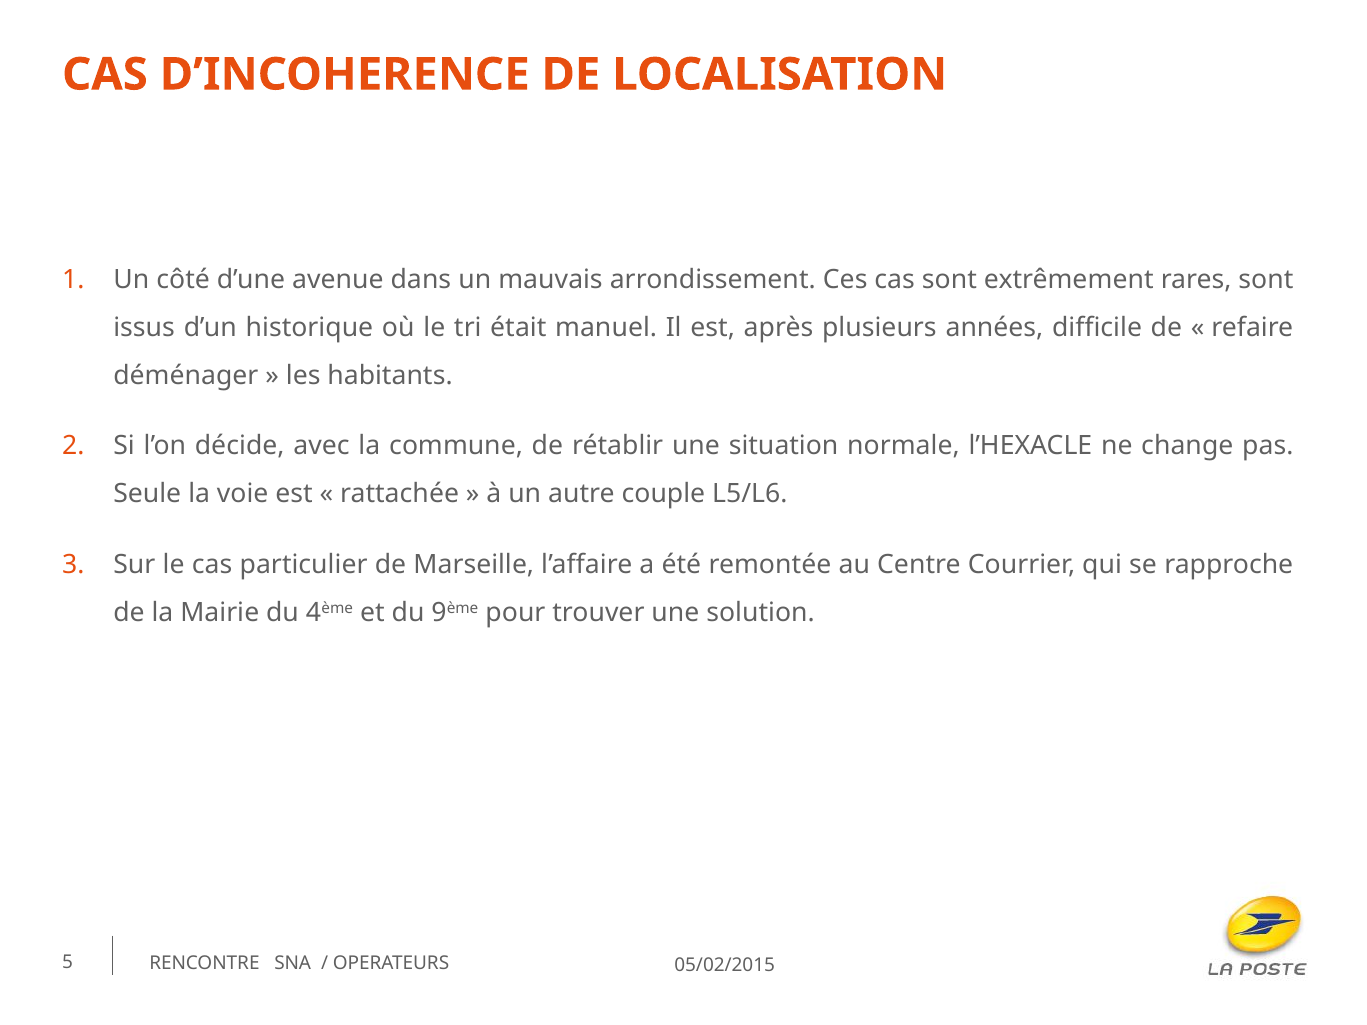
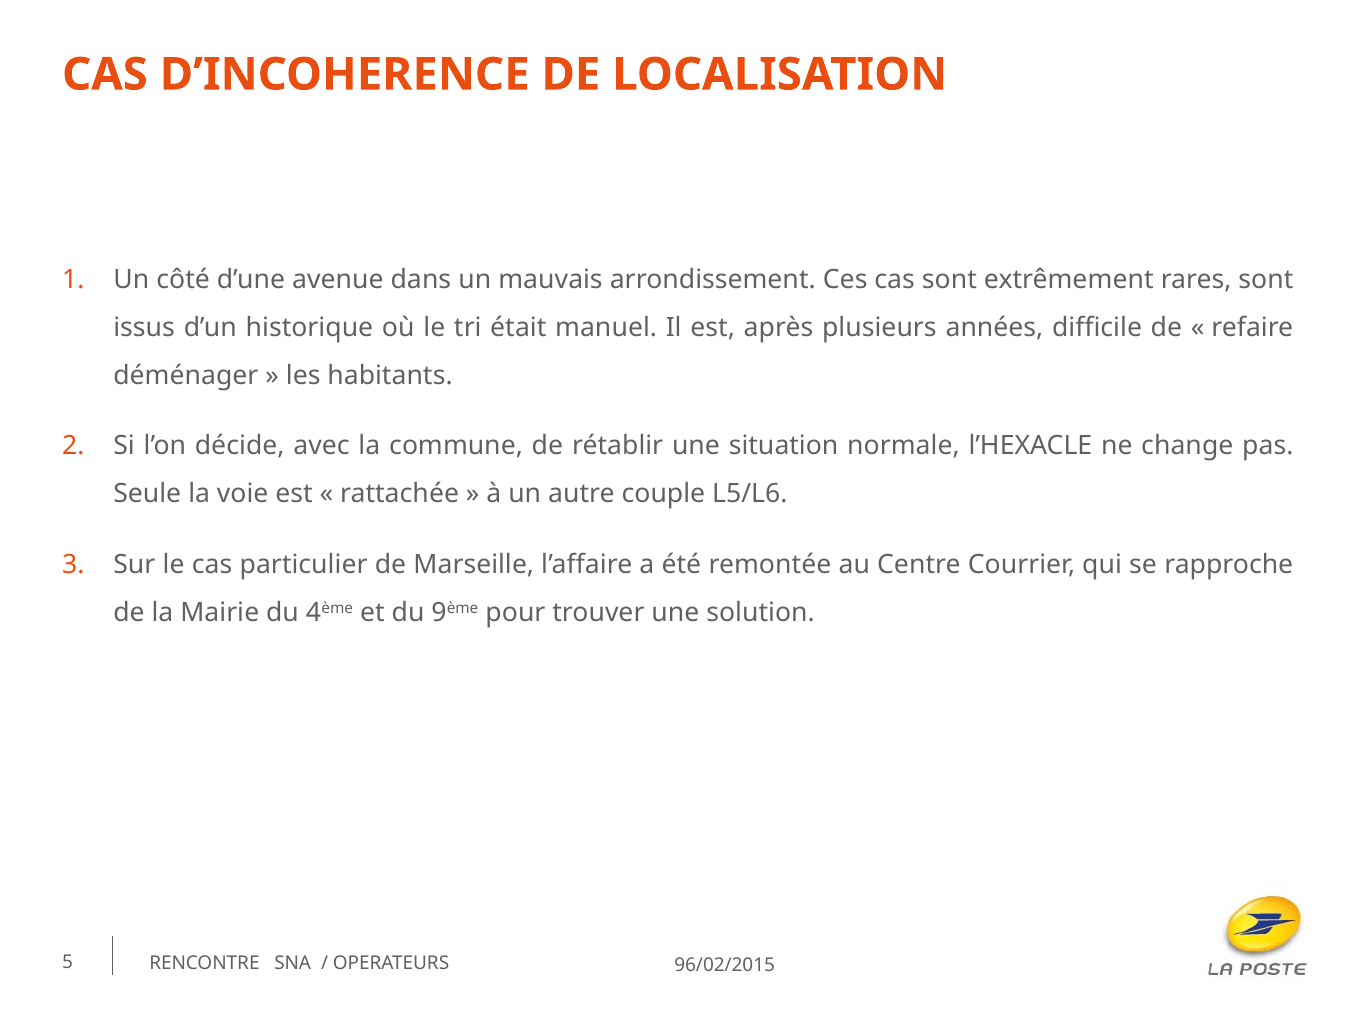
05/02/2015: 05/02/2015 -> 96/02/2015 (725, 965)
